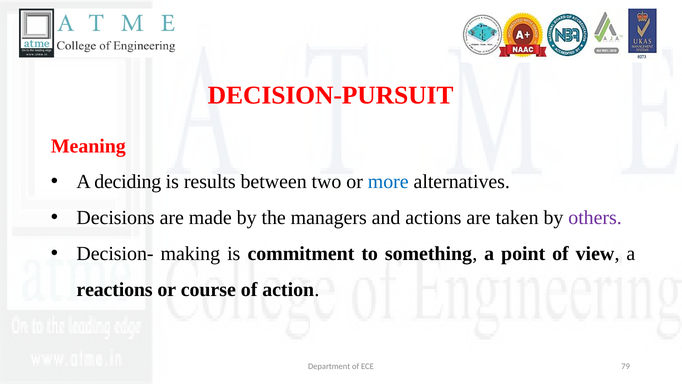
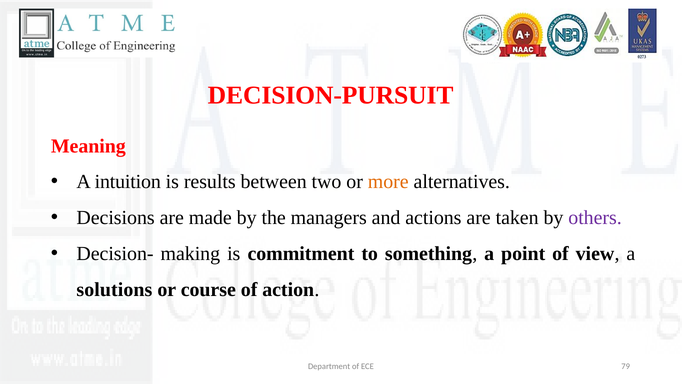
deciding: deciding -> intuition (128, 182)
more colour: blue -> orange (388, 182)
reactions: reactions -> solutions (114, 289)
